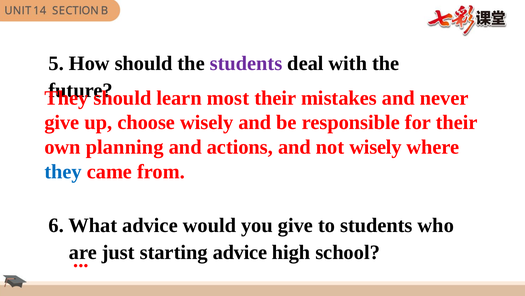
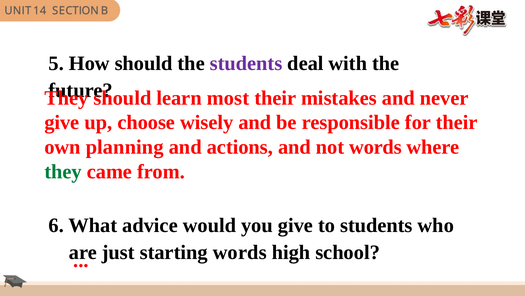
not wisely: wisely -> words (375, 147)
they colour: blue -> green (63, 171)
starting advice: advice -> words (240, 252)
